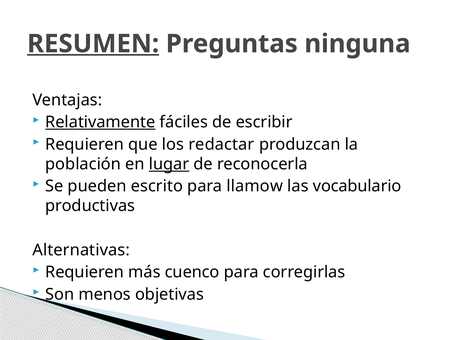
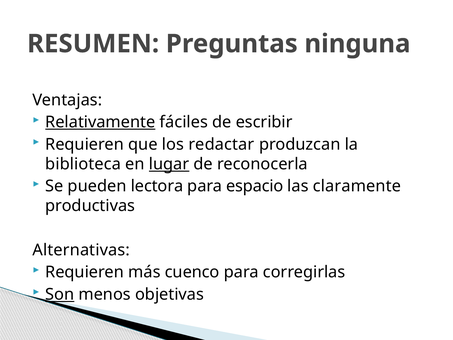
RESUMEN underline: present -> none (93, 44)
población: población -> biblioteca (83, 164)
escrito: escrito -> lectora (157, 186)
llamow: llamow -> espacio (255, 186)
vocabulario: vocabulario -> claramente (357, 186)
Son underline: none -> present (60, 294)
